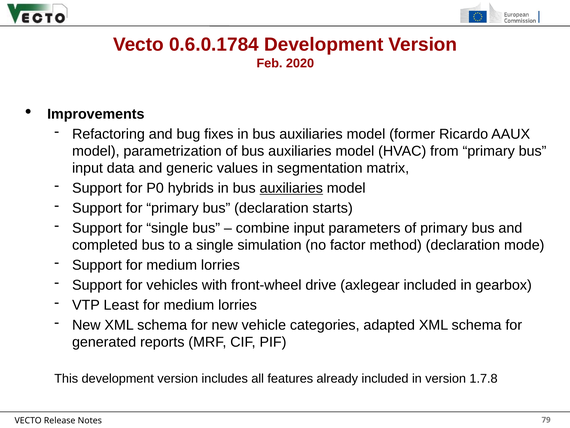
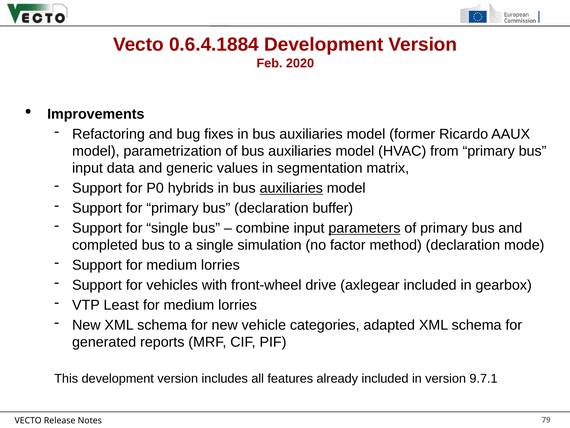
0.6.0.1784: 0.6.0.1784 -> 0.6.4.1884 (214, 45)
starts: starts -> buffer (333, 208)
parameters underline: none -> present (364, 228)
1.7.8: 1.7.8 -> 9.7.1 (484, 378)
